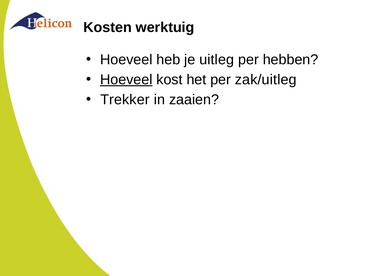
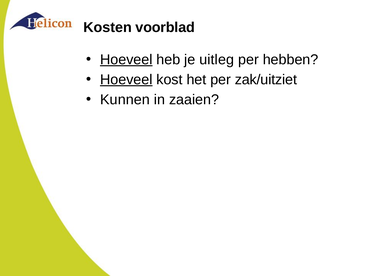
werktuig: werktuig -> voorblad (165, 27)
Hoeveel underline: none -> present (126, 60)
zak/uitleg: zak/uitleg -> zak/uitziet (266, 80)
Trekker: Trekker -> Kunnen (125, 100)
